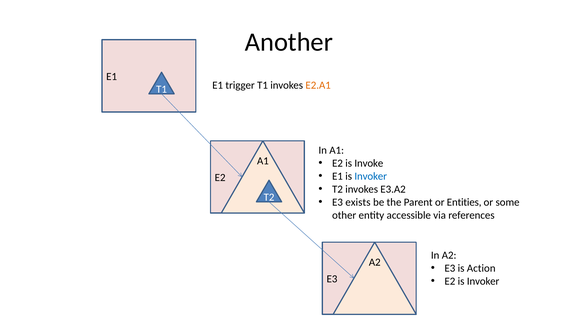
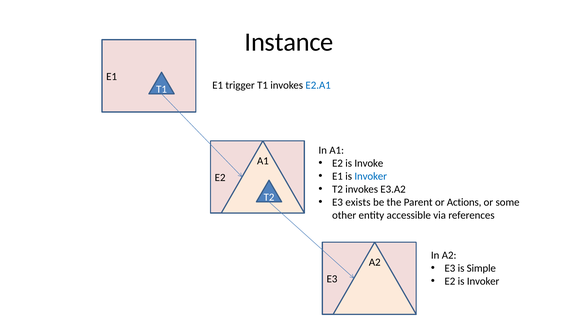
Another: Another -> Instance (289, 42)
E2.A1 colour: orange -> blue (318, 85)
Entities: Entities -> Actions (464, 202)
Action: Action -> Simple (481, 268)
